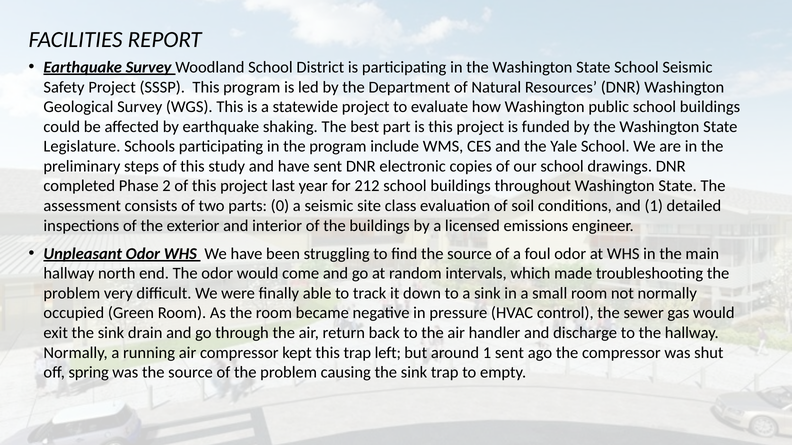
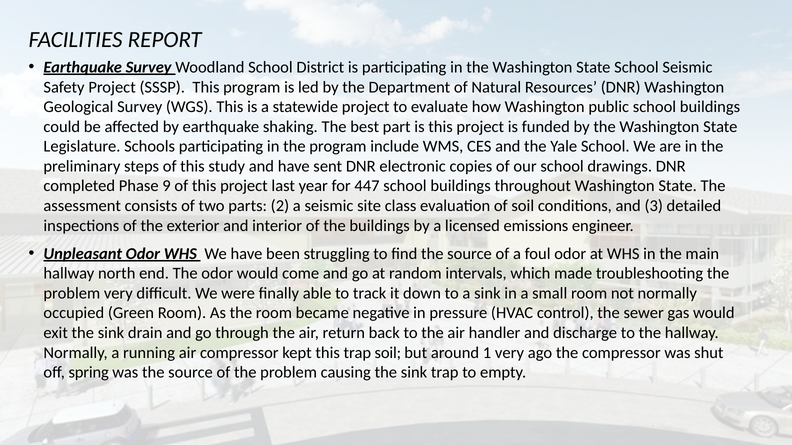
2: 2 -> 9 (166, 186)
212: 212 -> 447 (367, 186)
0: 0 -> 2 (280, 206)
and 1: 1 -> 3 (654, 206)
trap left: left -> soil (388, 353)
1 sent: sent -> very (509, 353)
